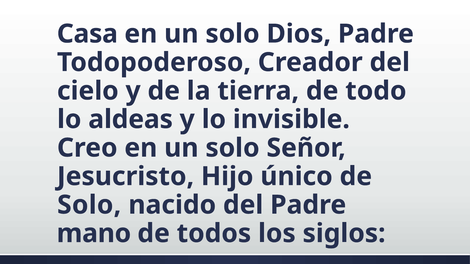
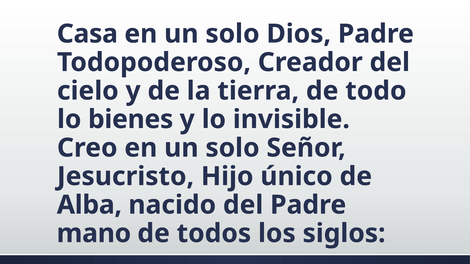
aldeas: aldeas -> bienes (131, 120)
Solo: Solo -> Alba (89, 205)
